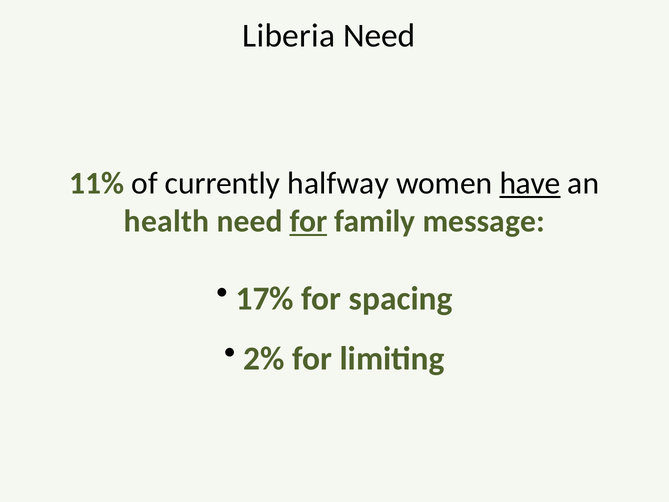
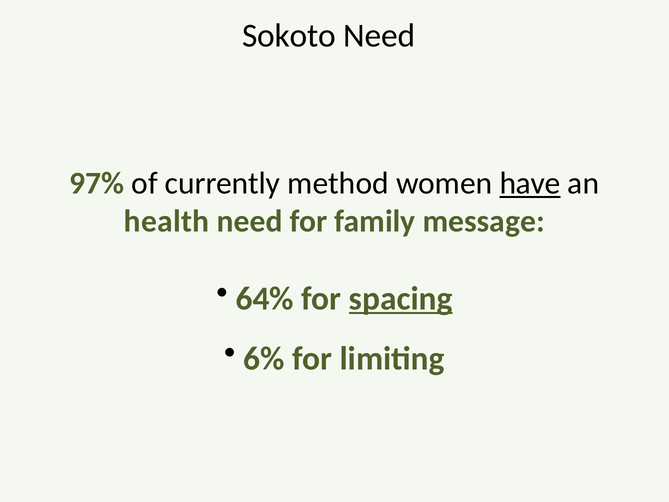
Liberia: Liberia -> Sokoto (289, 36)
11%: 11% -> 97% (97, 183)
halfway: halfway -> method (338, 183)
for underline: present -> none (308, 221)
17%: 17% -> 64% (265, 298)
spacing underline: none -> present (401, 298)
2%: 2% -> 6% (264, 359)
